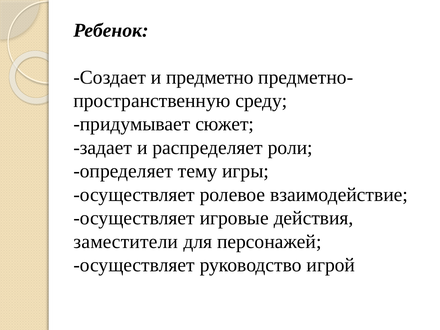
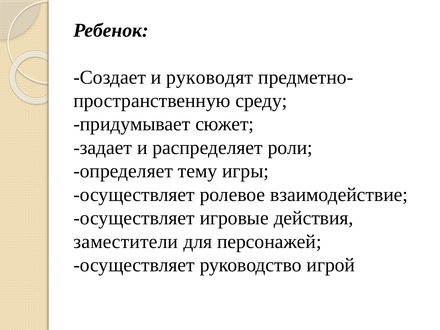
предметно: предметно -> руководят (210, 77)
